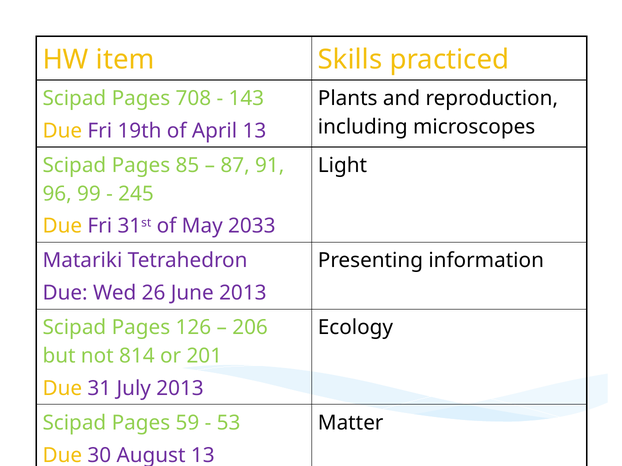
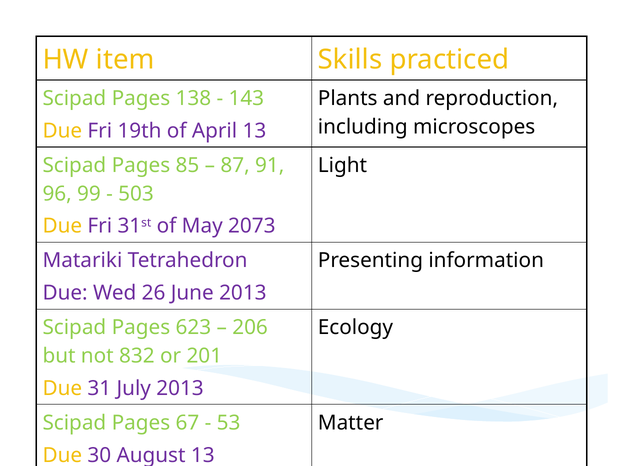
708: 708 -> 138 (193, 99)
245: 245 -> 503 (136, 194)
2033: 2033 -> 2073 (252, 226)
126: 126 -> 623 (193, 328)
814: 814 -> 832 (137, 356)
59: 59 -> 67 (187, 423)
